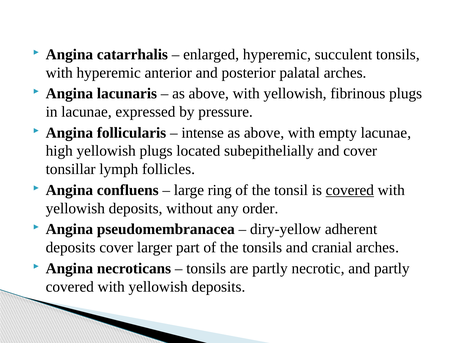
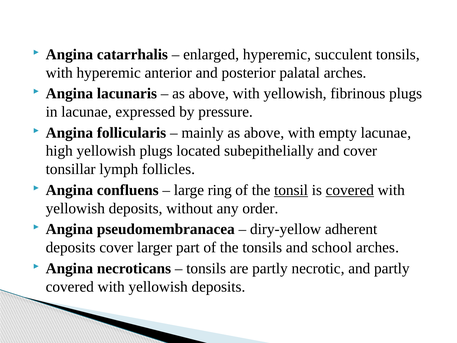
intense: intense -> mainly (203, 133)
tonsil underline: none -> present (291, 190)
cranial: cranial -> school (332, 247)
